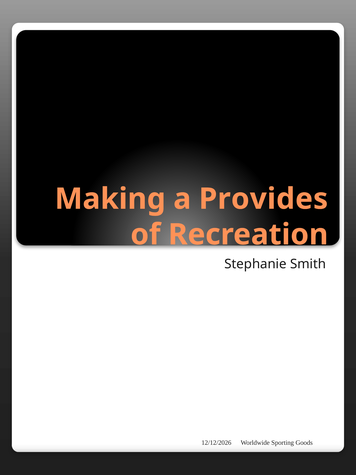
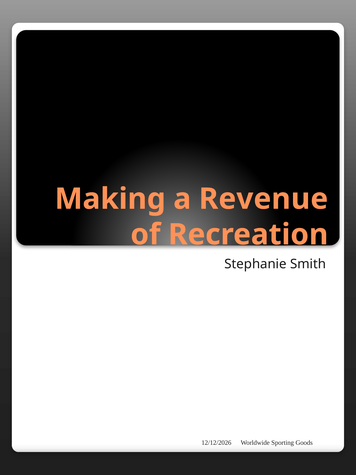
Provides: Provides -> Revenue (263, 199)
